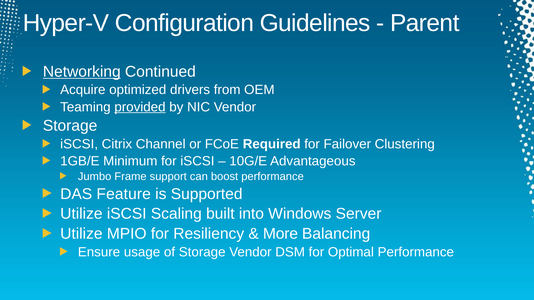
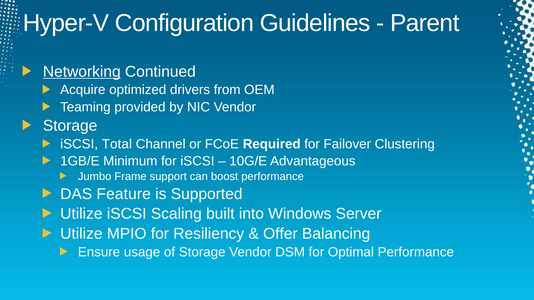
provided underline: present -> none (140, 107)
Citrix: Citrix -> Total (117, 144)
More: More -> Offer (280, 234)
